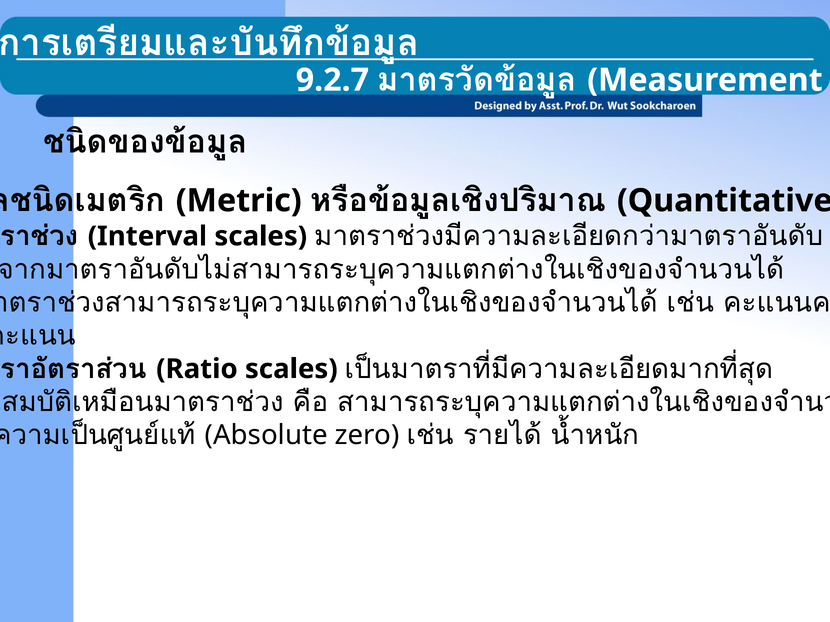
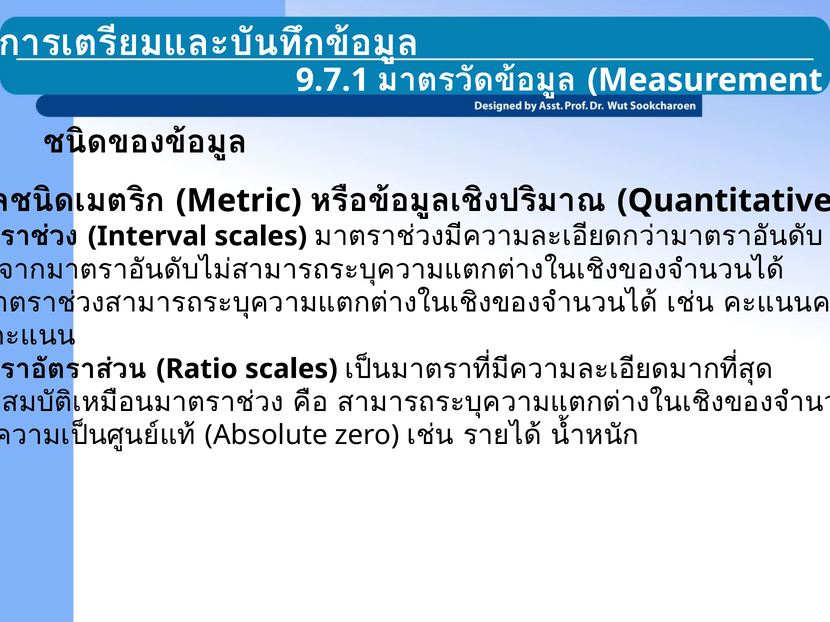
9.2.7: 9.2.7 -> 9.7.1 (332, 80)
